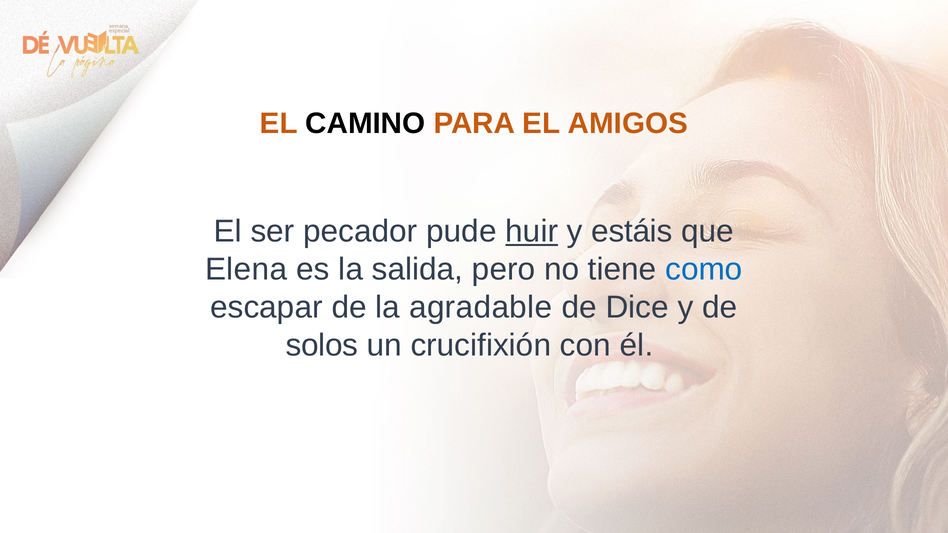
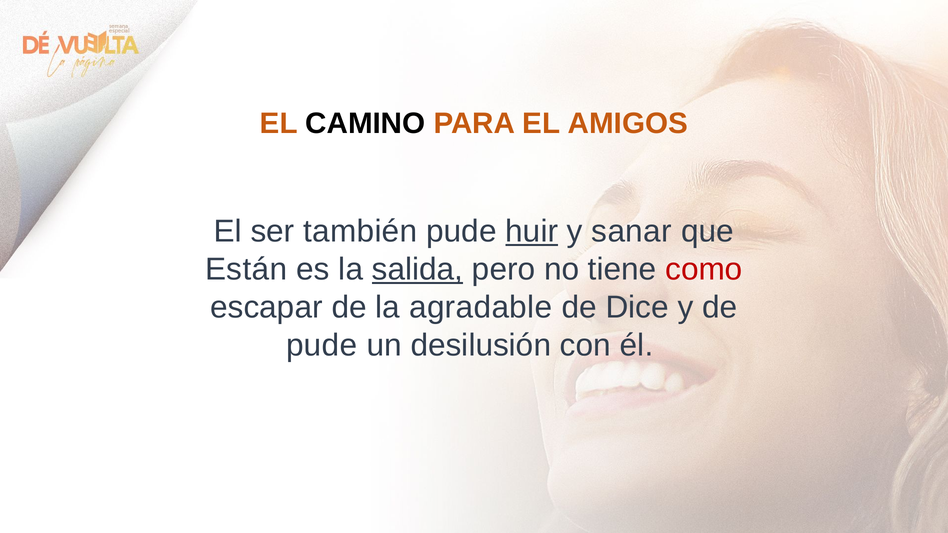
pecador: pecador -> también (360, 232)
estáis: estáis -> sanar (632, 232)
Elena: Elena -> Están (246, 270)
salida underline: none -> present (417, 270)
como colour: blue -> red (704, 270)
solos: solos -> pude (322, 345)
crucifixión: crucifixión -> desilusión (481, 345)
